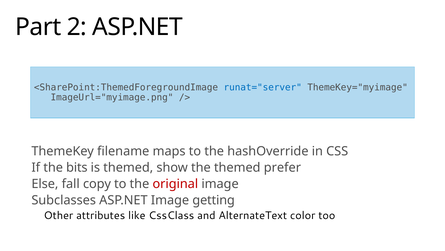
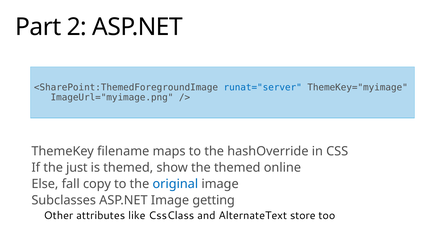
bits: bits -> just (77, 167)
prefer: prefer -> online (282, 167)
original colour: red -> blue (175, 184)
color: color -> store (303, 215)
